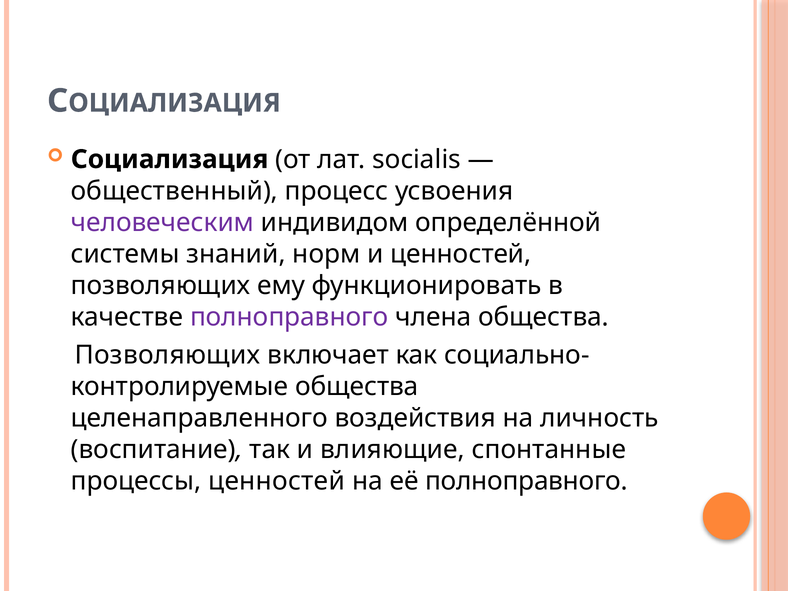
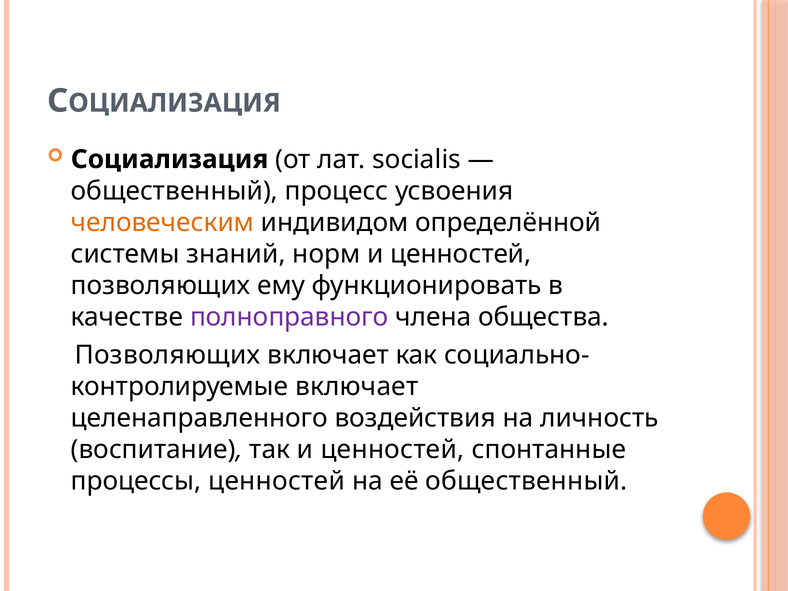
человеческим colour: purple -> orange (162, 222)
общества: общества -> включает (357, 387)
так и влияющие: влияющие -> ценностей (392, 450)
её полноправного: полноправного -> общественный (526, 481)
